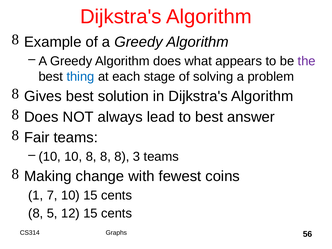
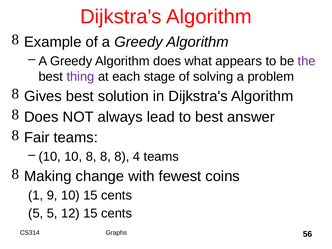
thing colour: blue -> purple (80, 77)
3: 3 -> 4 (137, 157)
7: 7 -> 9 (52, 195)
8: 8 -> 5 (36, 213)
